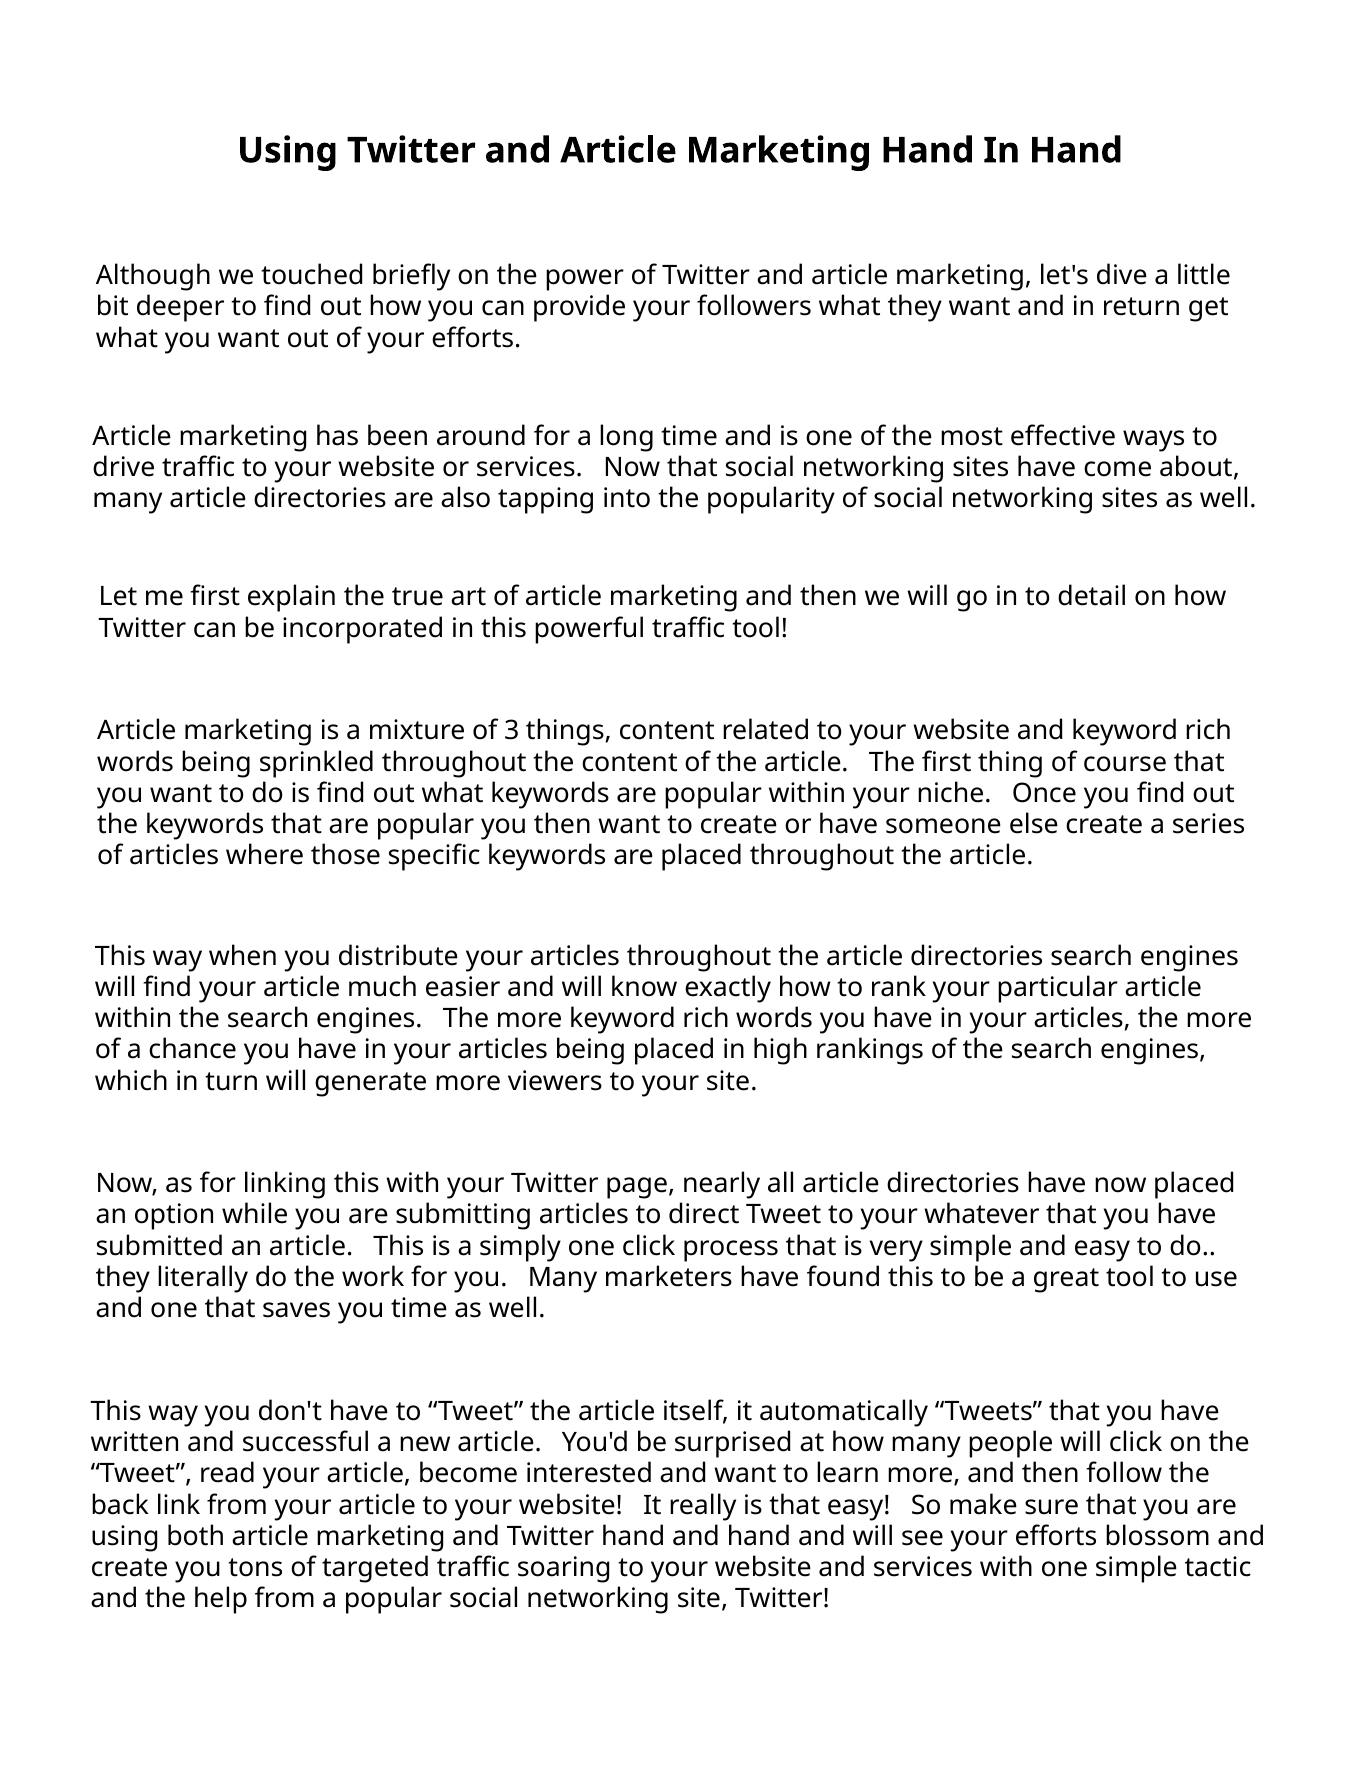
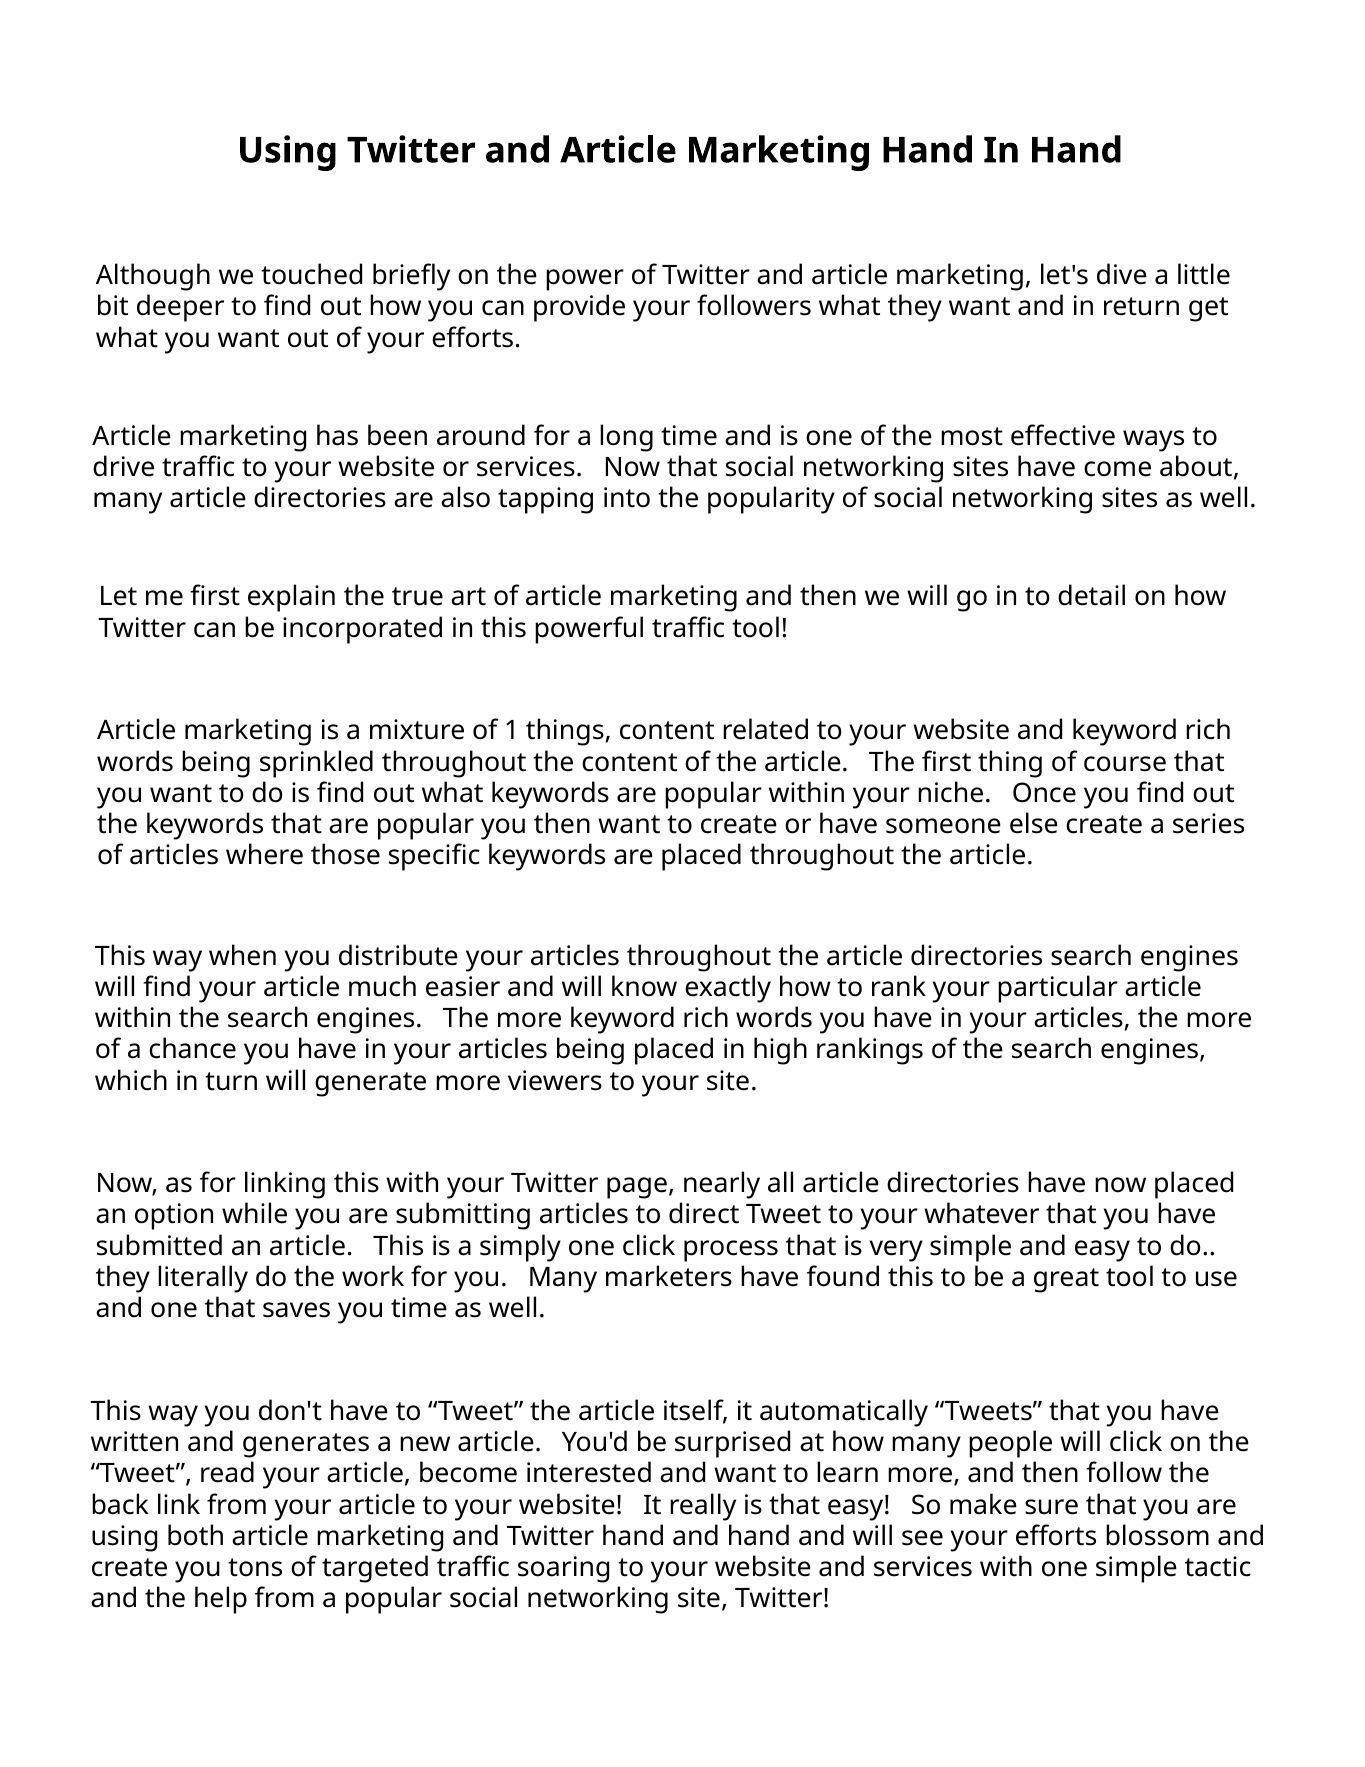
3: 3 -> 1 (512, 731)
successful: successful -> generates (306, 1442)
